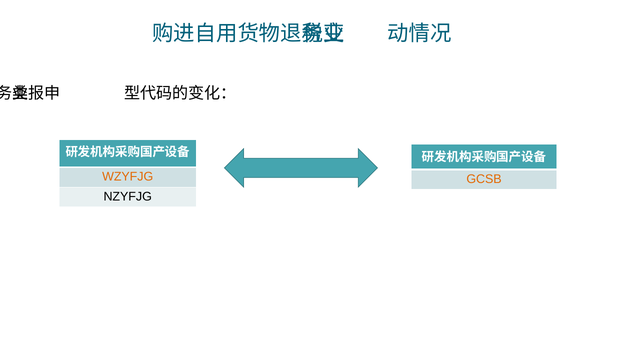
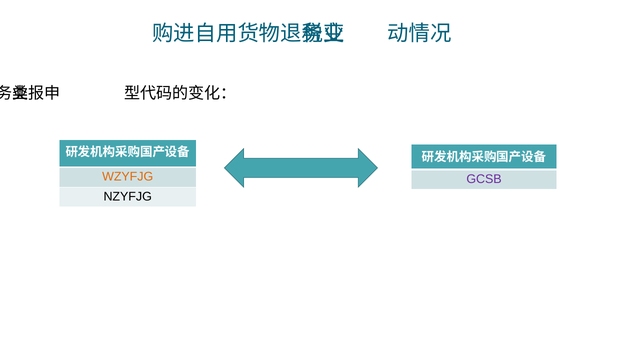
GCSB colour: orange -> purple (484, 179)
